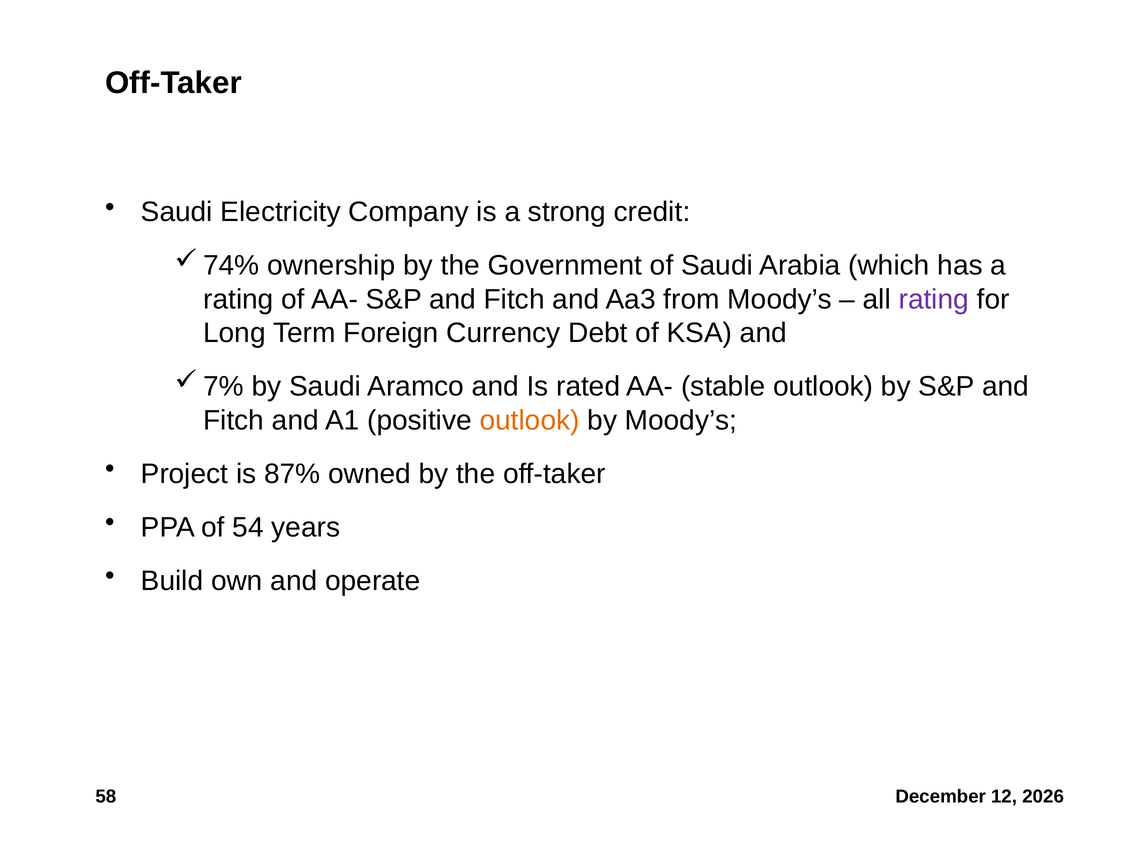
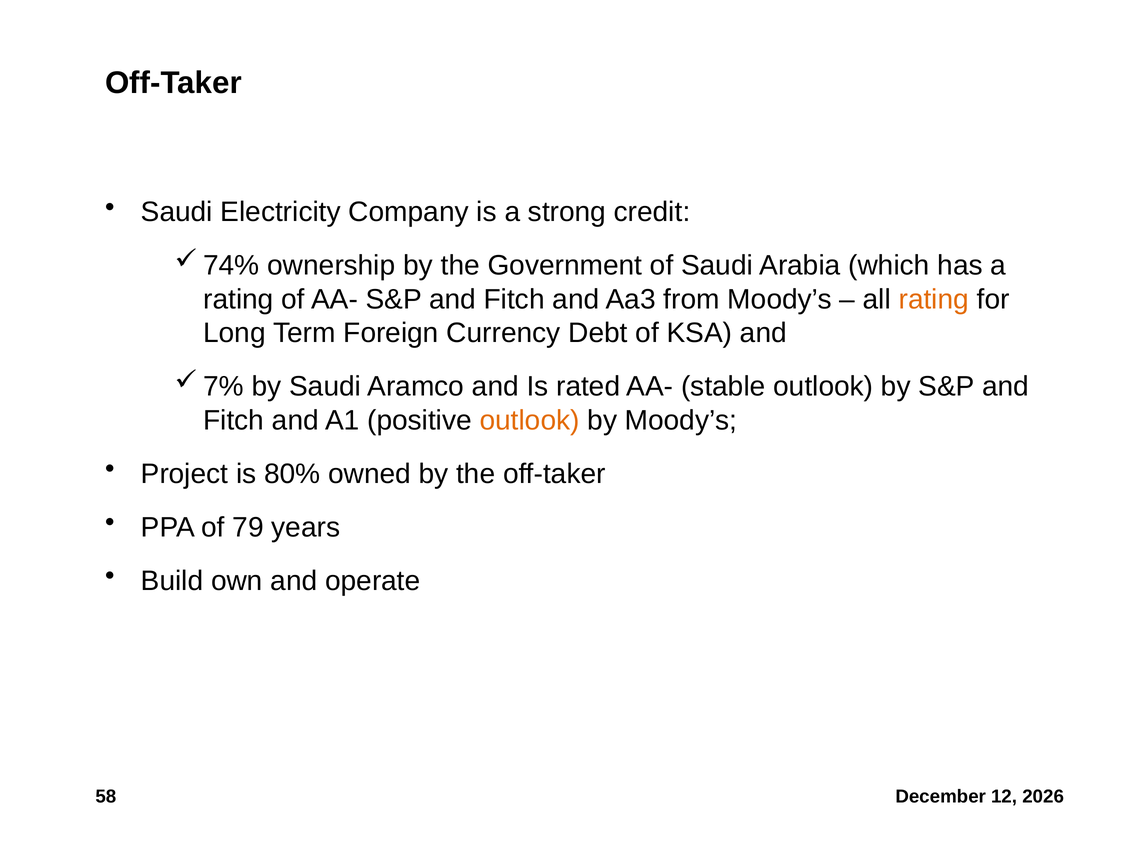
rating colour: purple -> orange (934, 299)
87%: 87% -> 80% (292, 474)
54: 54 -> 79 (248, 527)
